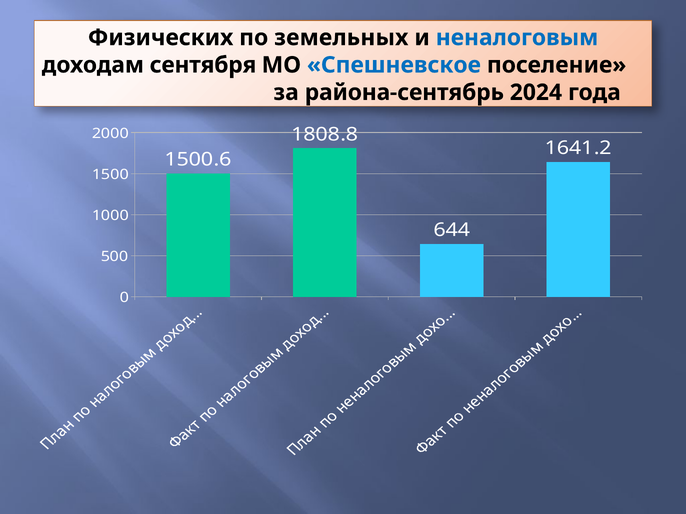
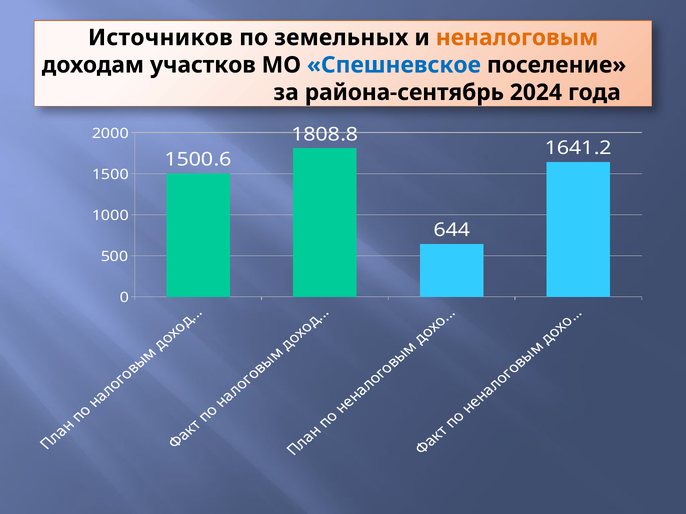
Физических: Физических -> Источников (160, 38)
неналоговым colour: blue -> orange (517, 38)
сентября: сентября -> участков (203, 65)
